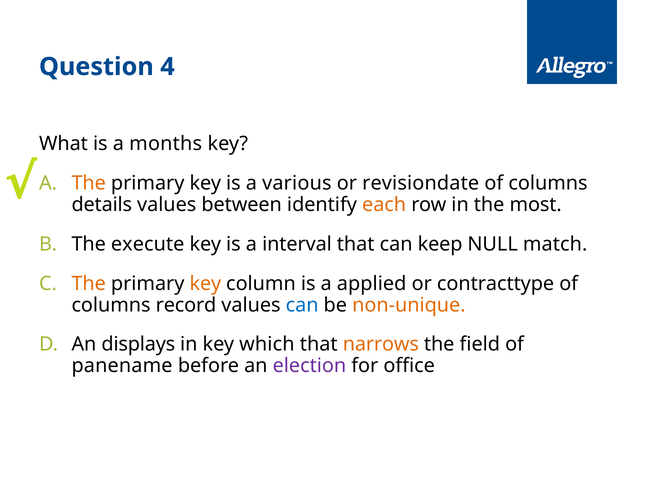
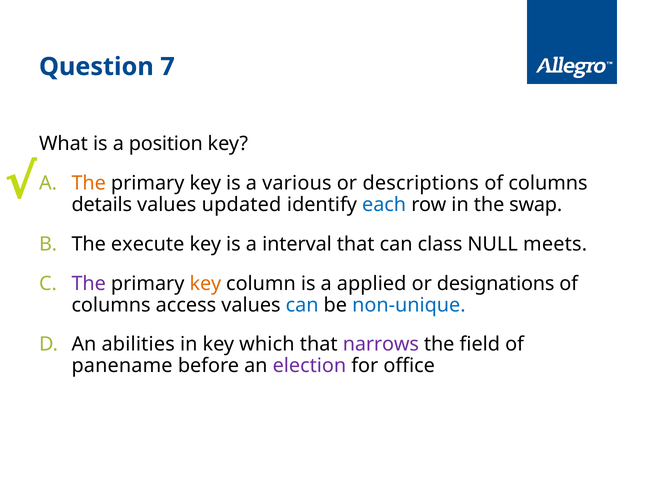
4: 4 -> 7 (168, 67)
months: months -> position (166, 144)
revisiondate: revisiondate -> descriptions (421, 183)
between: between -> updated (242, 205)
each colour: orange -> blue (384, 205)
most: most -> swap (536, 205)
keep: keep -> class (440, 244)
match: match -> meets (555, 244)
The colour: orange -> purple (89, 284)
contracttype: contracttype -> designations (496, 284)
record: record -> access (186, 305)
non-unique colour: orange -> blue (409, 305)
displays: displays -> abilities (138, 345)
narrows colour: orange -> purple (381, 345)
